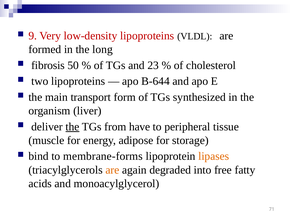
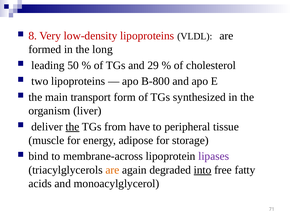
9: 9 -> 8 (33, 36)
fibrosis: fibrosis -> leading (48, 65)
23: 23 -> 29 (153, 65)
B-644: B-644 -> B-800 (156, 81)
membrane-forms: membrane-forms -> membrane-across (103, 156)
lipases colour: orange -> purple (214, 156)
into underline: none -> present (203, 170)
